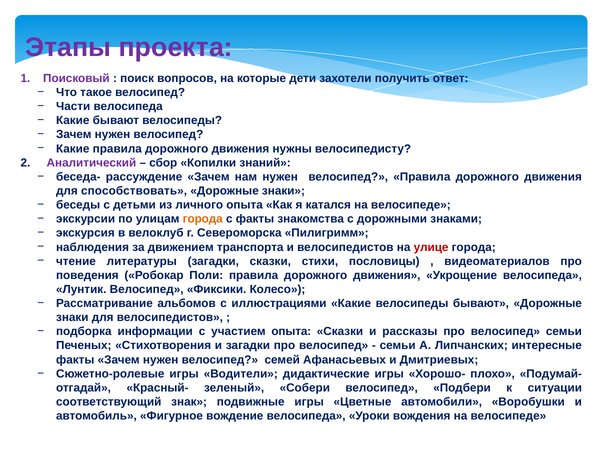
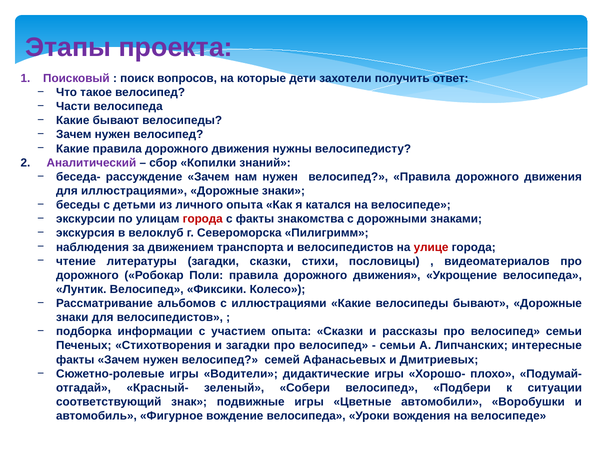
для способствовать: способствовать -> иллюстрациями (134, 191)
города colour: orange -> red (203, 219)
поведения: поведения -> дорожного (87, 275)
